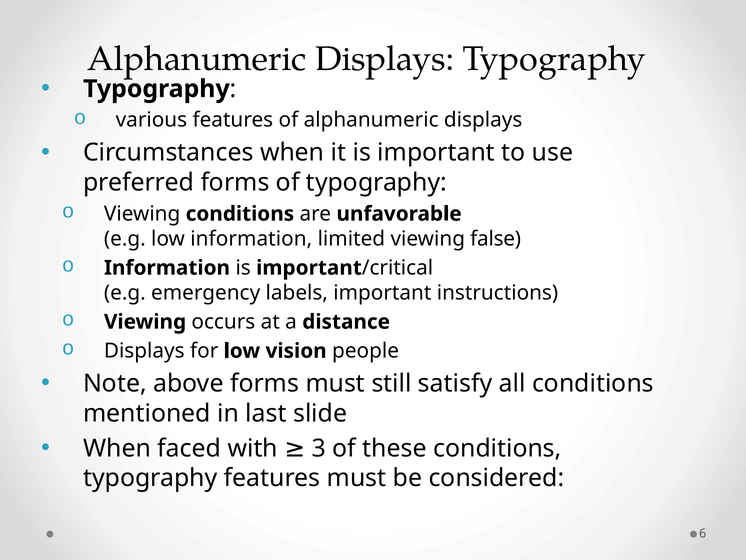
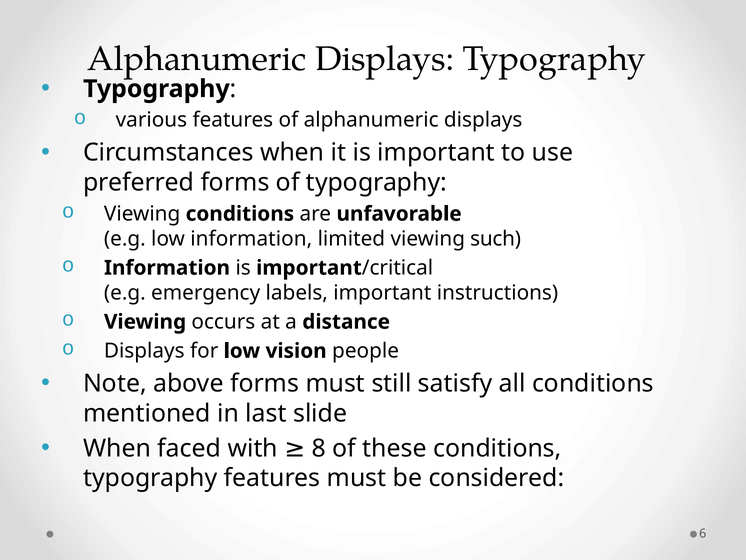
false: false -> such (496, 239)
3: 3 -> 8 (319, 448)
